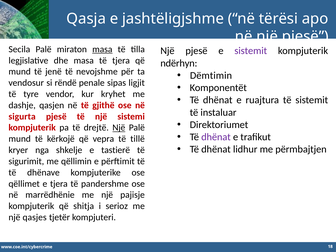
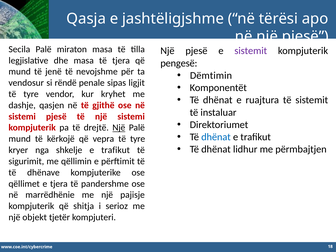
masa underline: present -> none (102, 49)
ndërhyn: ndërhyn -> pengesë (179, 63)
sigurta: sigurta -> sistemi (22, 116)
dhënat colour: purple -> blue (216, 137)
vepra të tillë: tillë -> tyre (138, 139)
shkelje e tastierë: tastierë -> trafikut (116, 150)
qasjes: qasjes -> objekt (35, 217)
